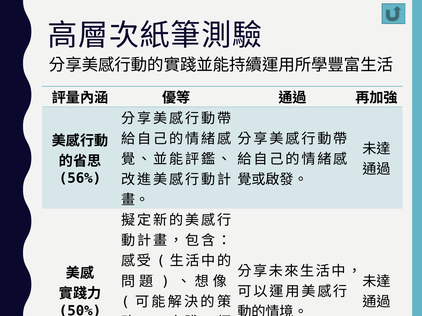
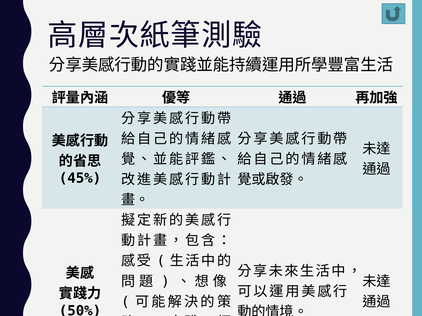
56%: 56% -> 45% (80, 179)
